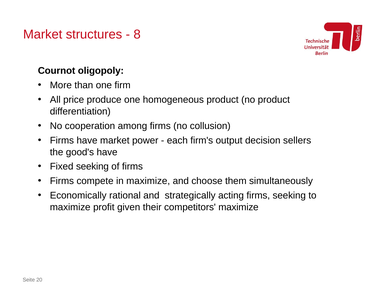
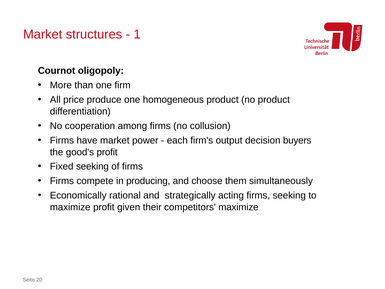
8: 8 -> 1 (137, 34)
sellers: sellers -> buyers (297, 140)
good's have: have -> profit (107, 152)
in maximize: maximize -> producing (148, 181)
